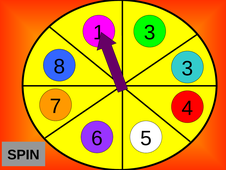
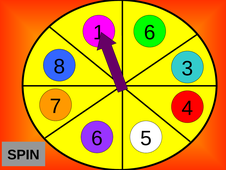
3: 3 -> 6 (150, 33)
